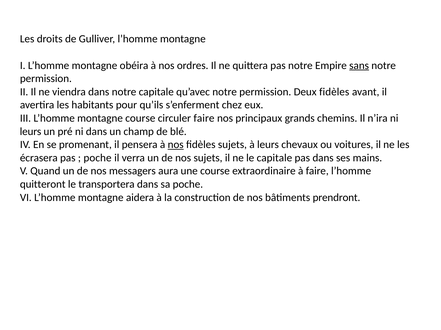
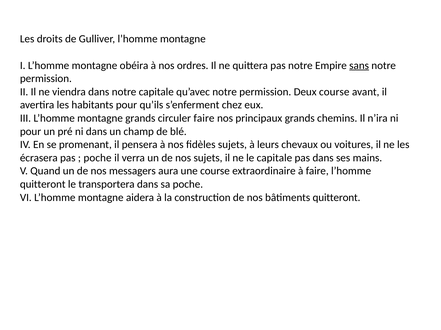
Deux fidèles: fidèles -> course (334, 92)
montagne course: course -> grands (140, 118)
leurs: leurs -> pour (31, 132)
nos underline: present -> none (176, 145)
bâtiments prendront: prendront -> quitteront (337, 198)
